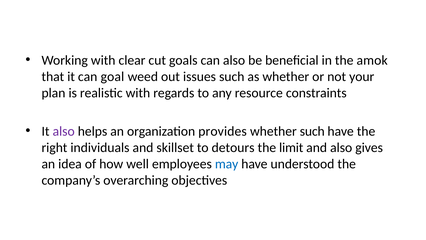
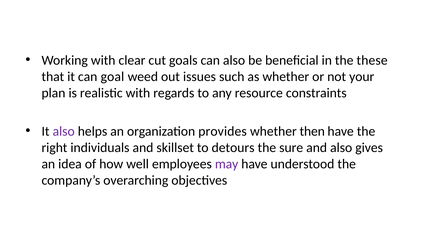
amok: amok -> these (372, 60)
whether such: such -> then (312, 131)
limit: limit -> sure (291, 147)
may colour: blue -> purple (227, 164)
